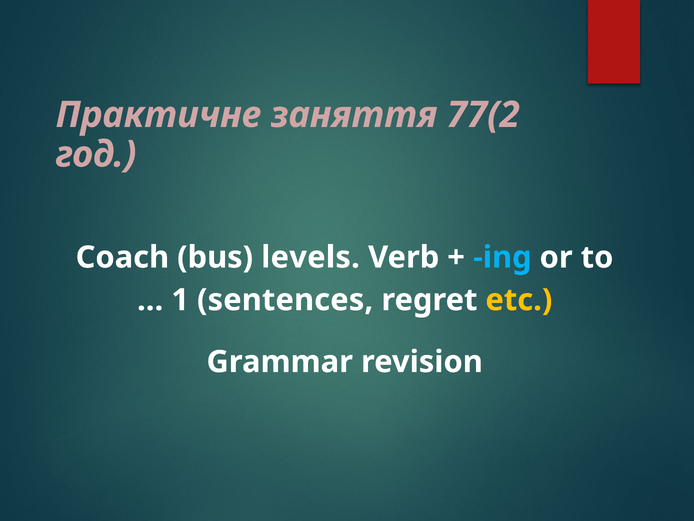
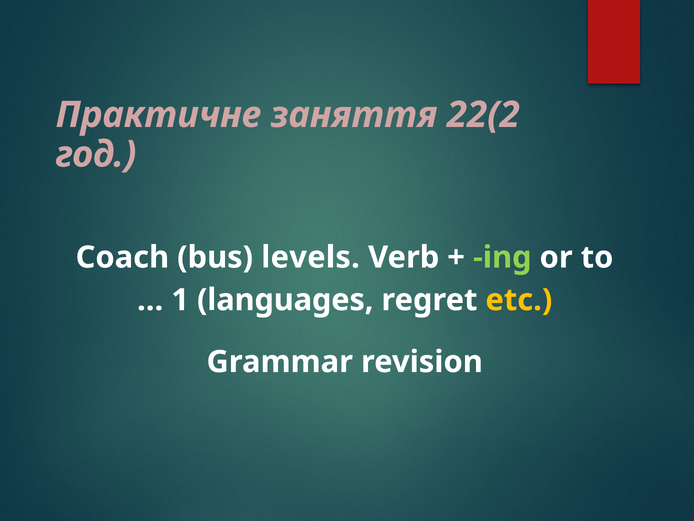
77(2: 77(2 -> 22(2 (483, 115)
ing colour: light blue -> light green (502, 257)
sentences: sentences -> languages (285, 300)
